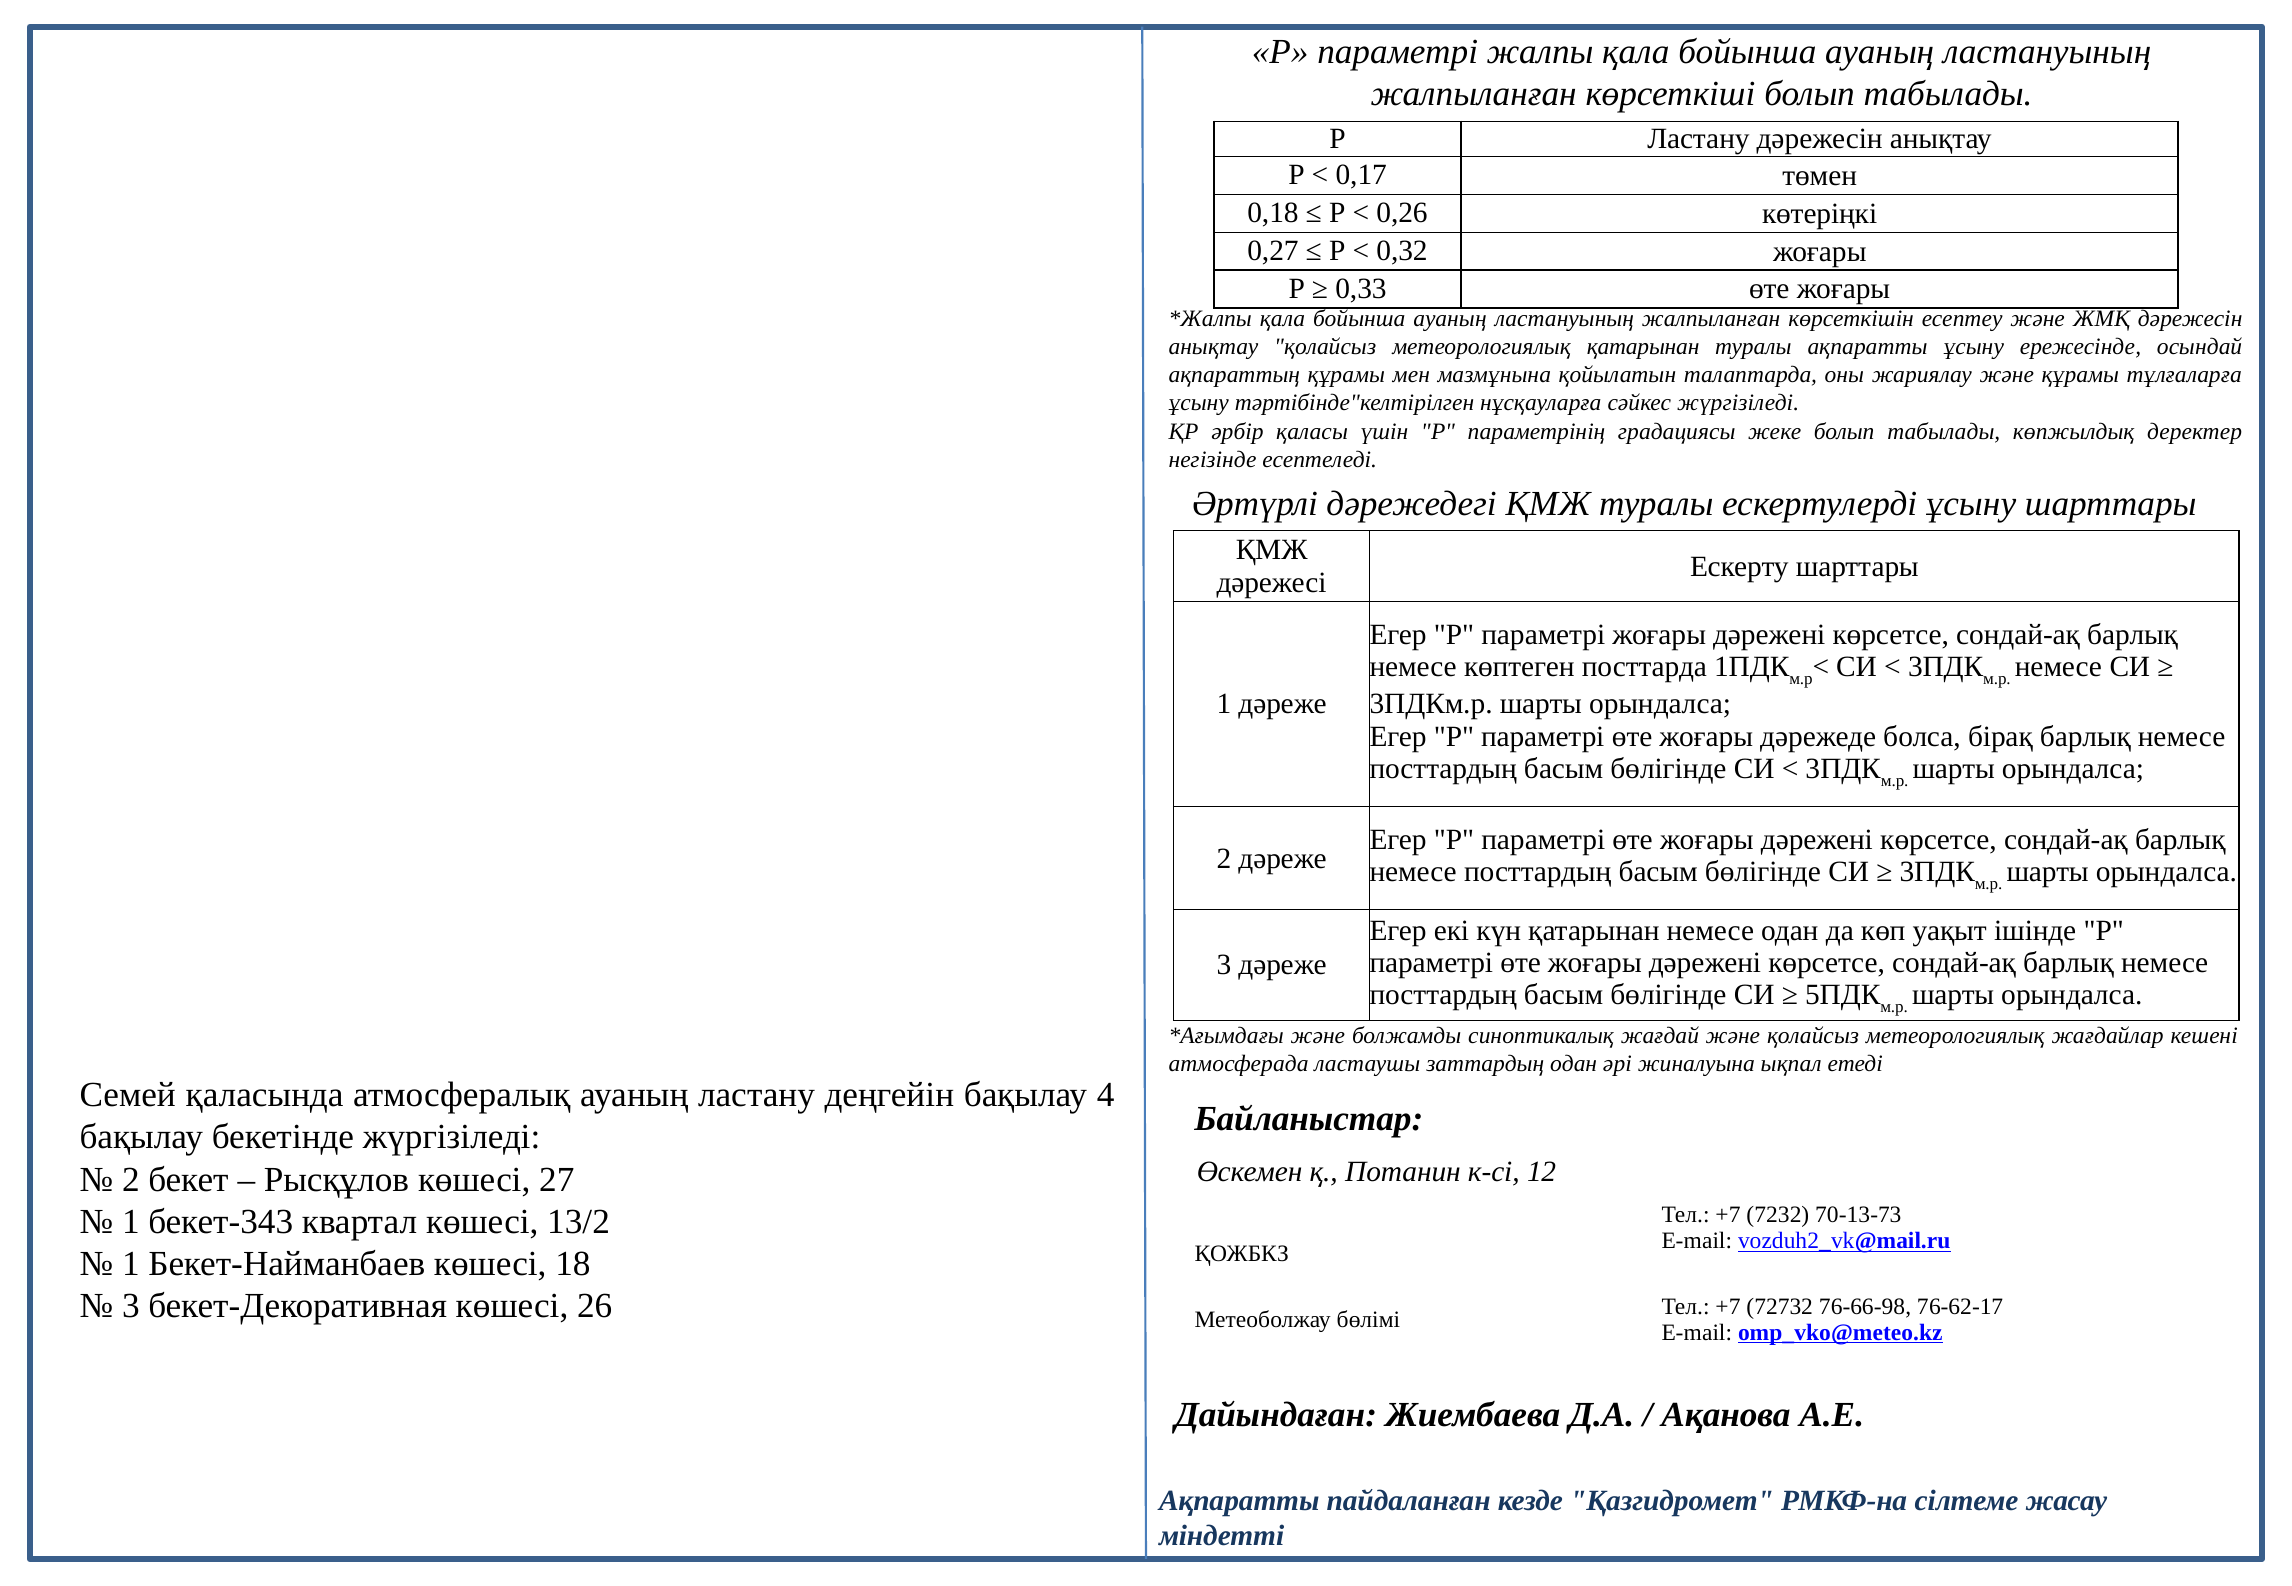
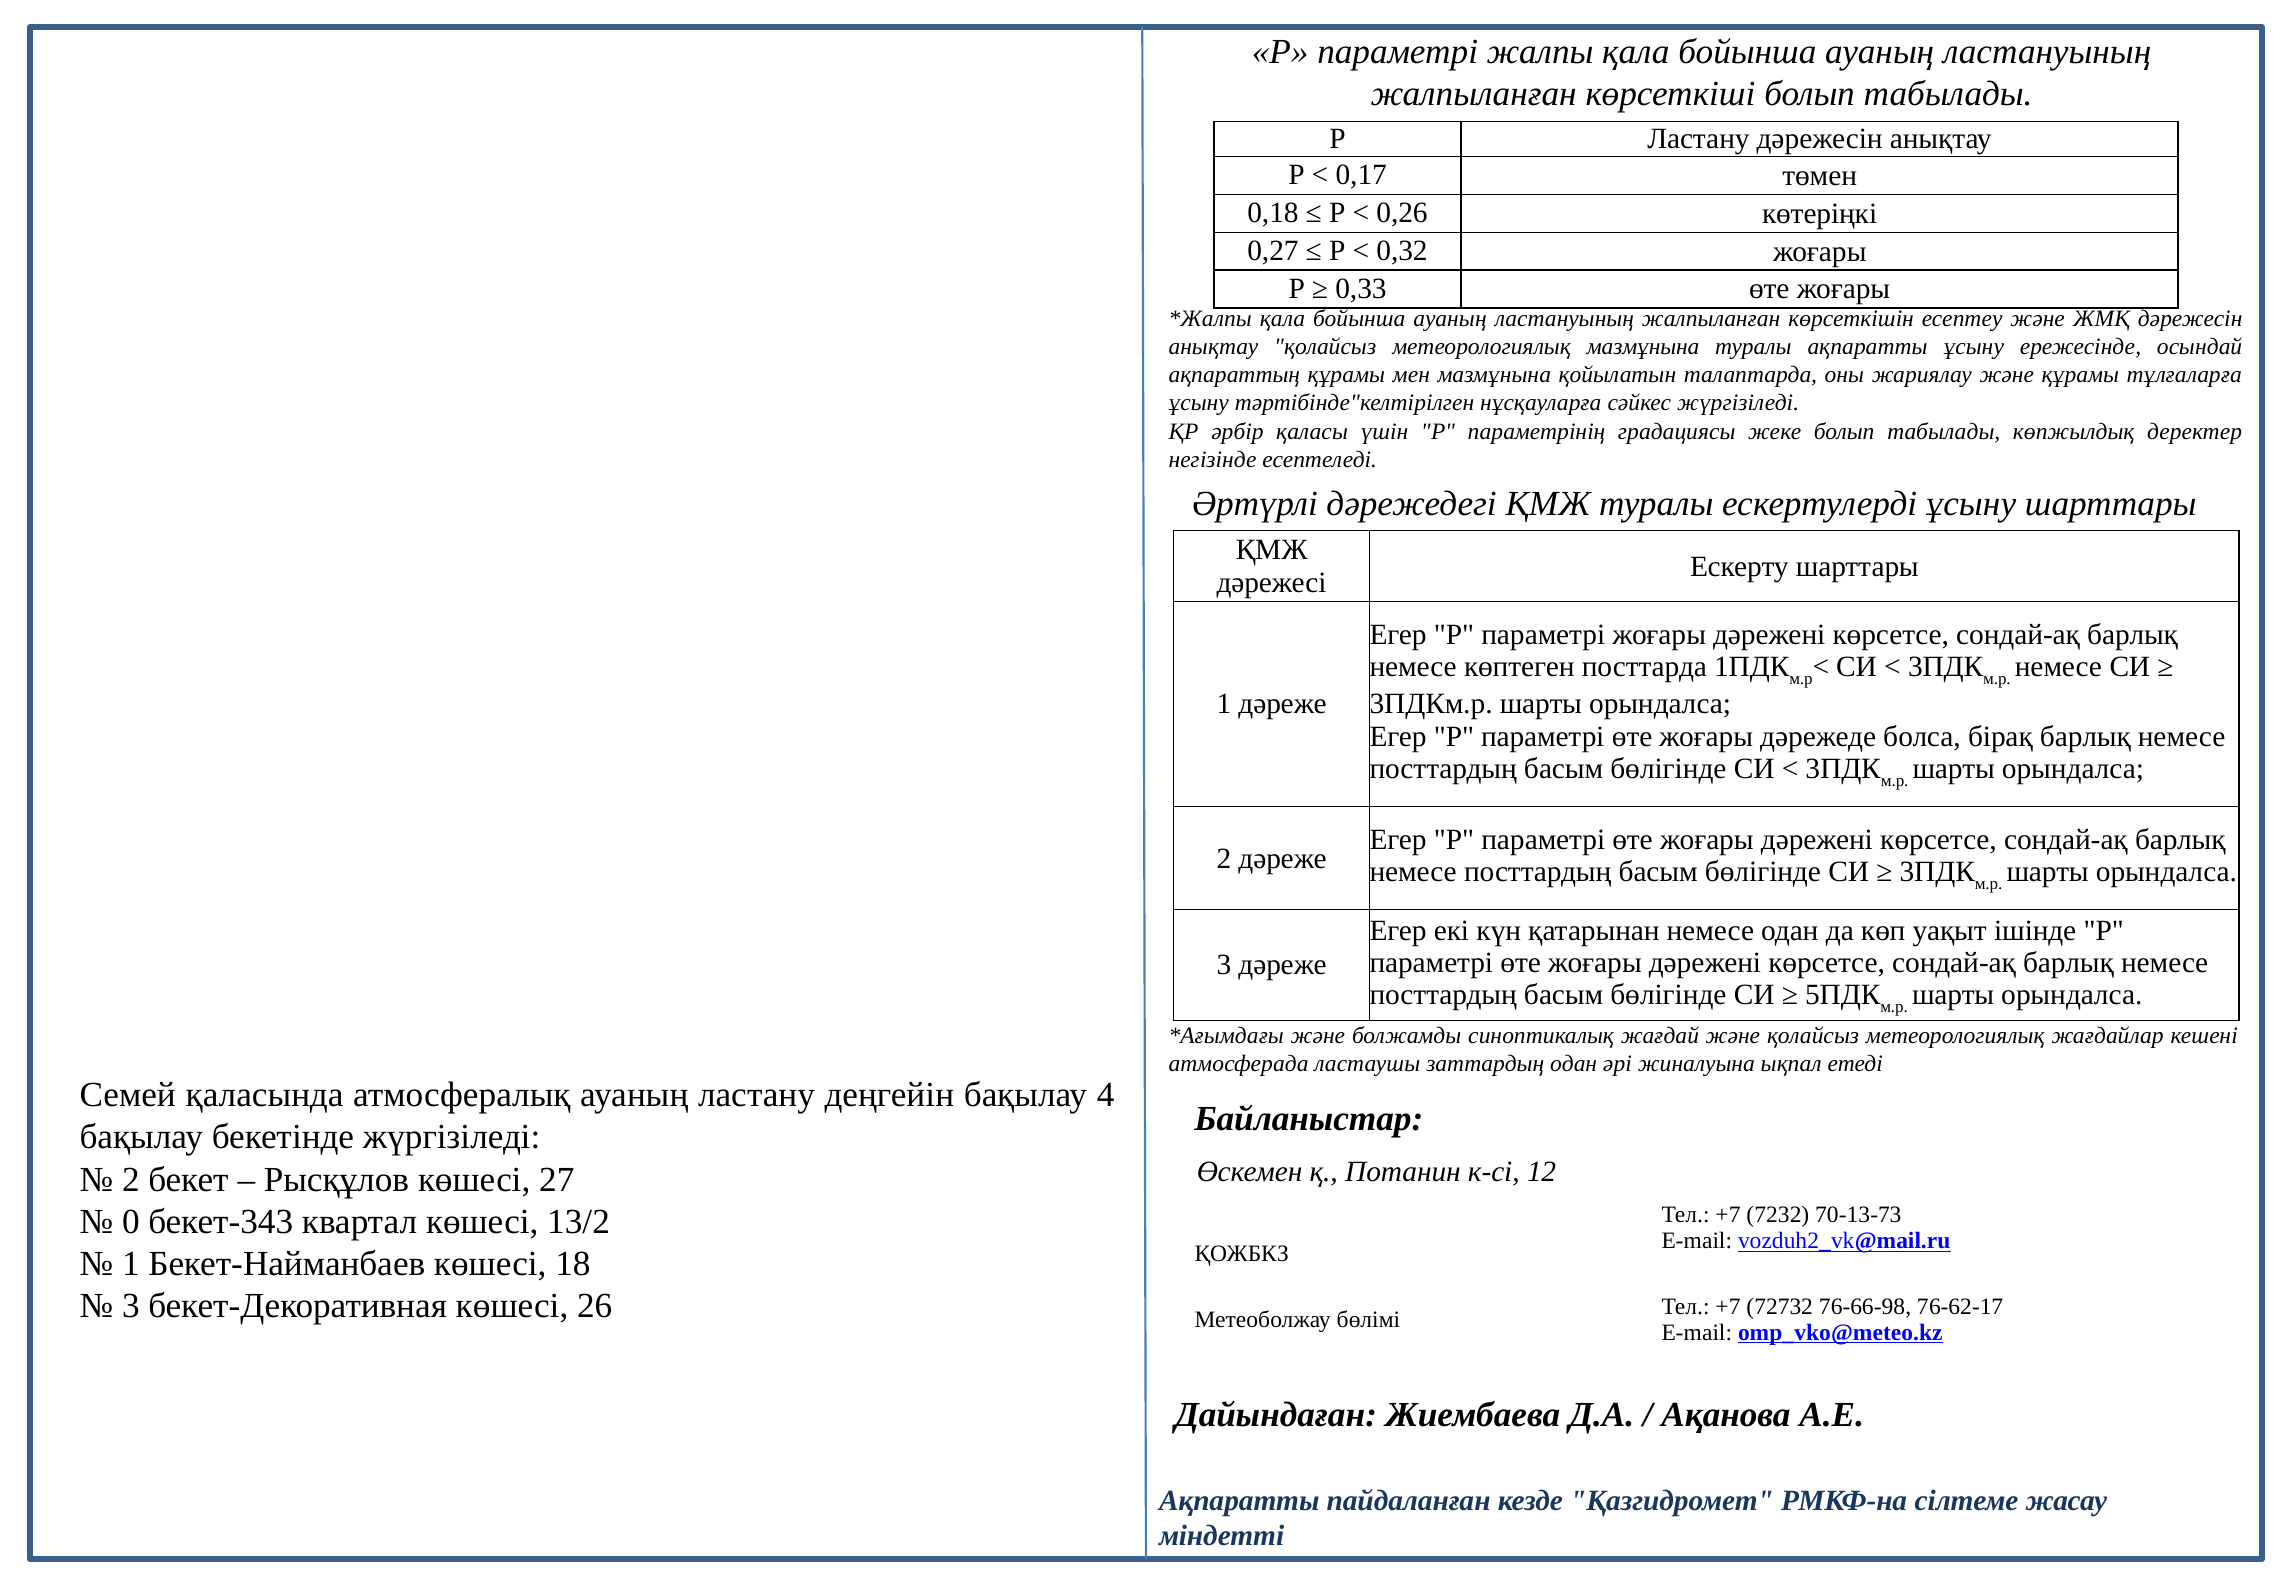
метеорологиялық қатарынан: қатарынан -> мазмұнына (1643, 347)
1: 1 -> 0 (131, 1222)
